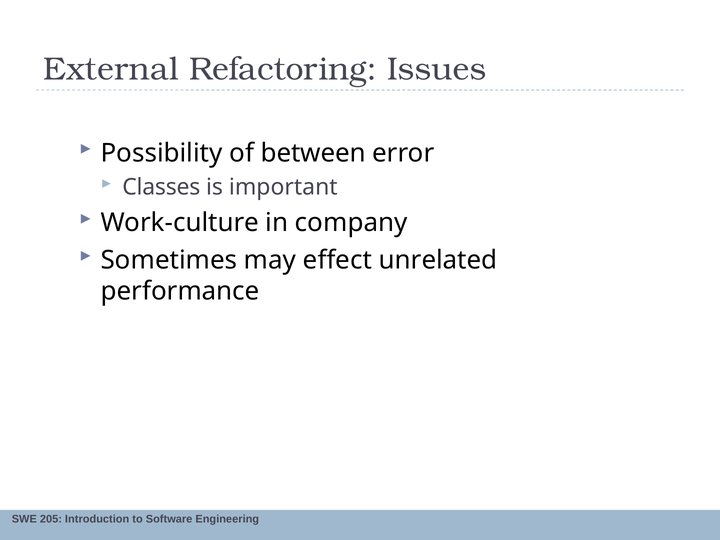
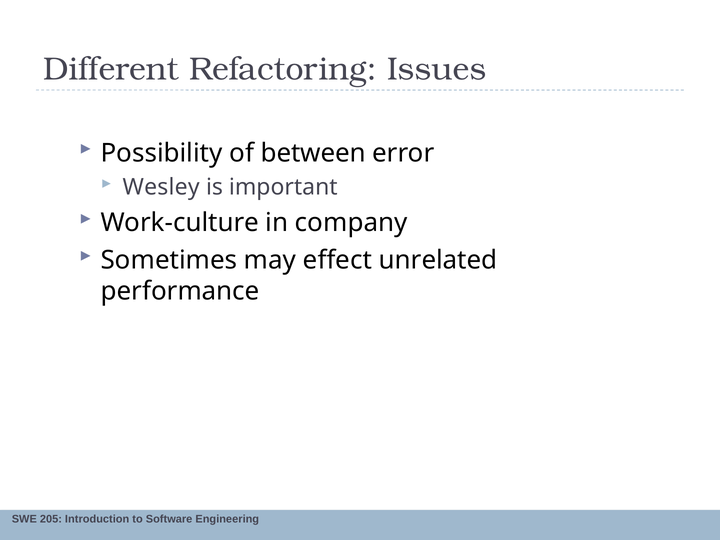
External: External -> Different (111, 69)
Classes: Classes -> Wesley (161, 187)
